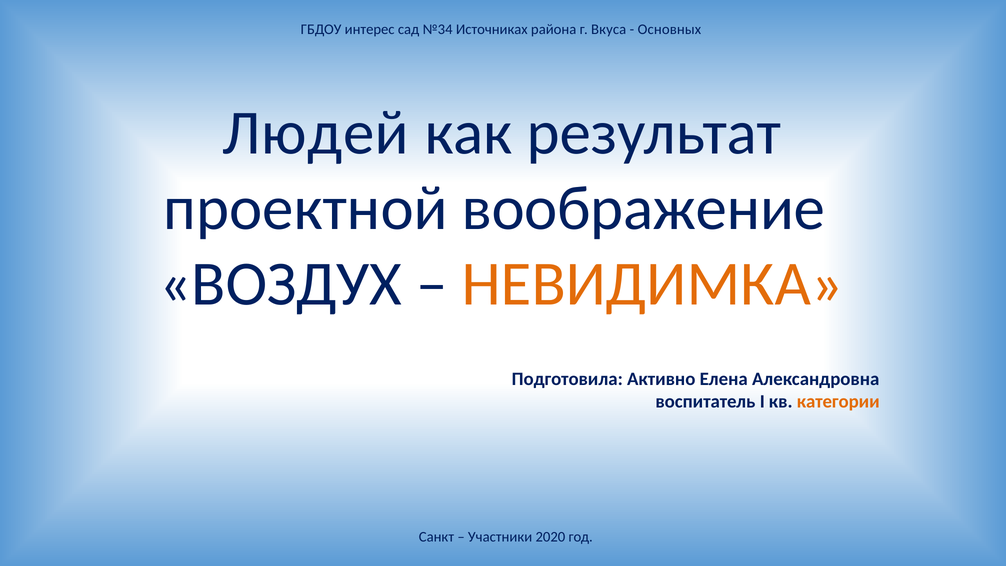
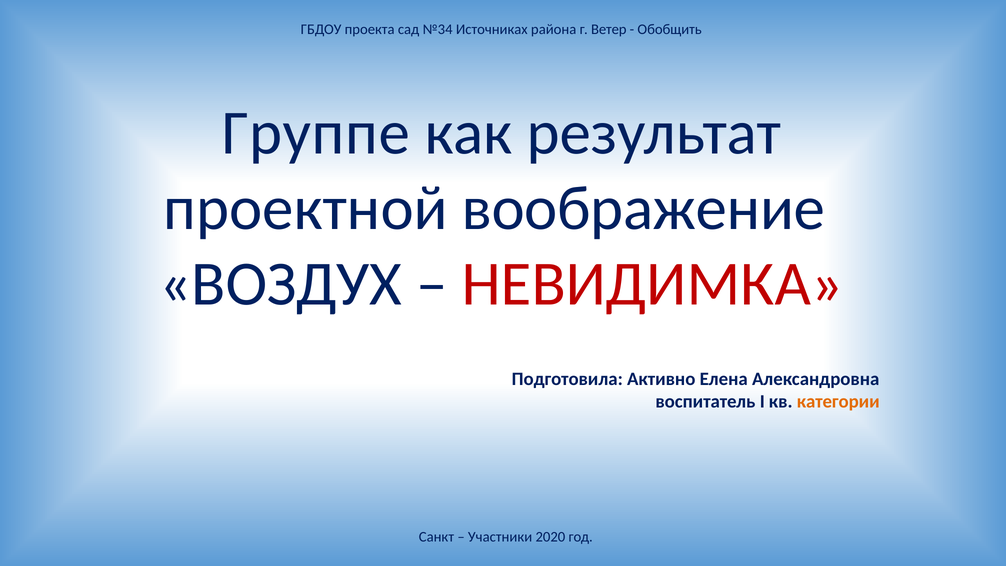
интерес: интерес -> проекта (370, 29)
Вкуса: Вкуса -> Ветер (609, 29)
Основных: Основных -> Обобщить (670, 29)
Людей: Людей -> Группе (316, 133)
НЕВИДИМКА colour: orange -> red (652, 284)
